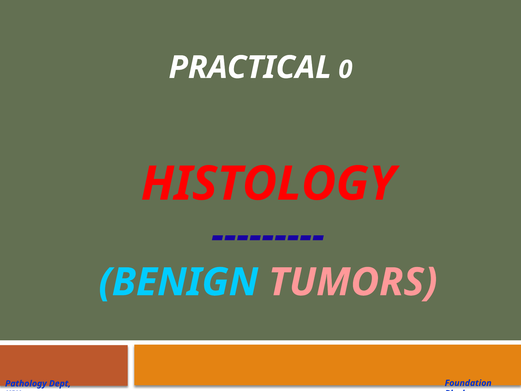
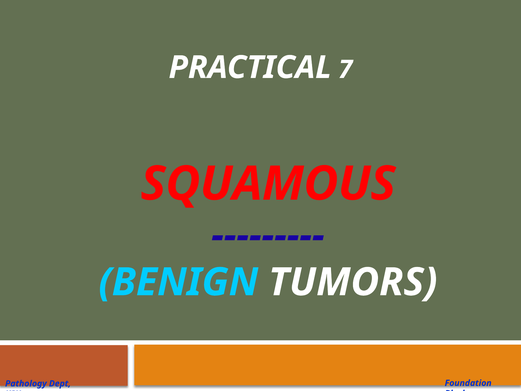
0: 0 -> 7 (345, 70)
HISTOLOGY: HISTOLOGY -> SQUAMOUS (268, 184)
TUMORS colour: pink -> white (353, 282)
